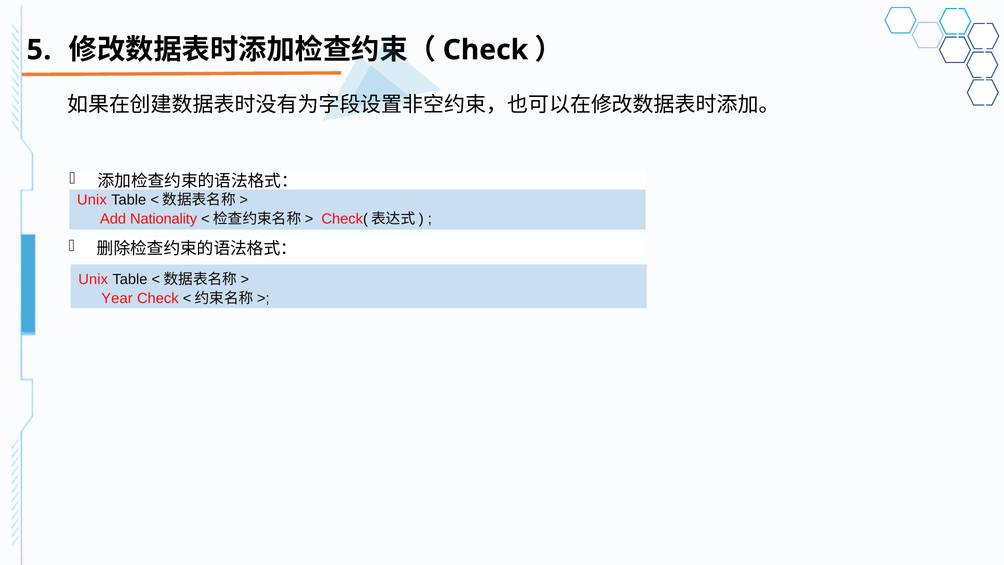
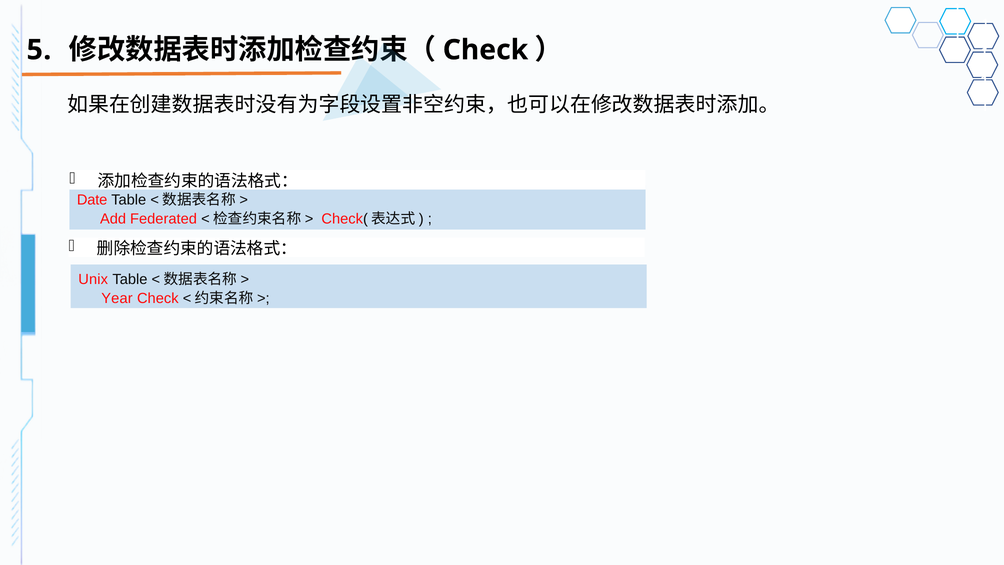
Unix: Unix -> Date (92, 200)
Nationality: Nationality -> Federated (164, 219)
